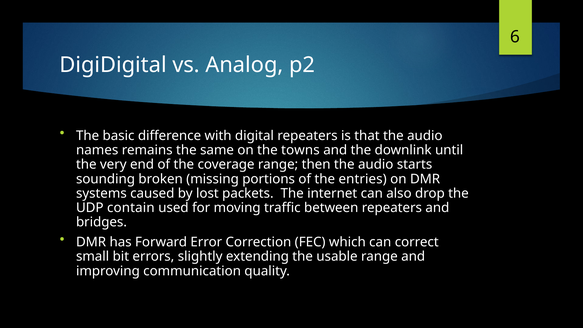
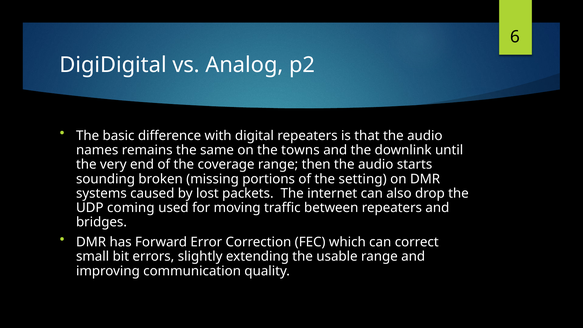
entries: entries -> setting (363, 179)
contain: contain -> coming (131, 208)
